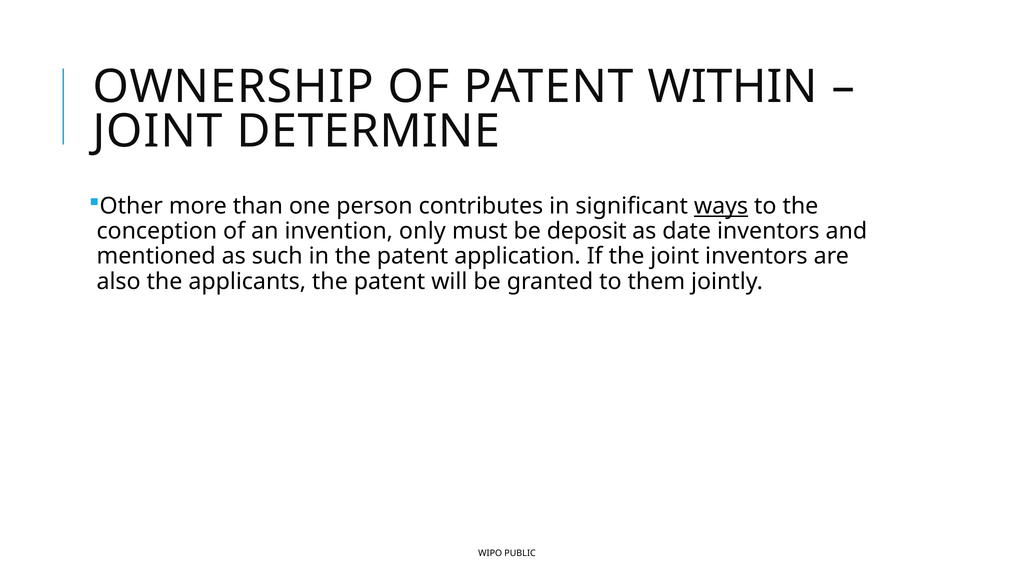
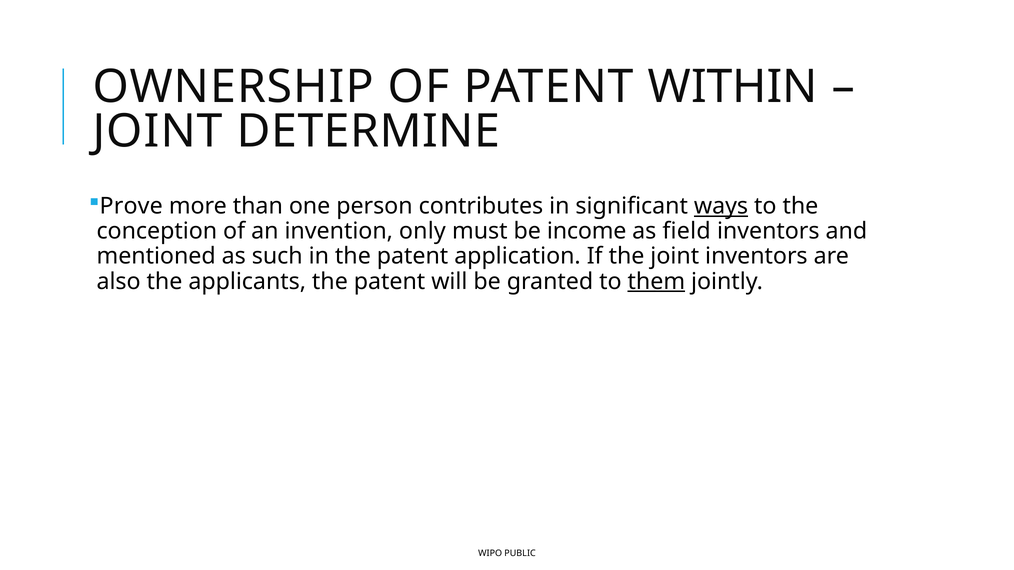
Other: Other -> Prove (131, 206)
deposit: deposit -> income (587, 231)
date: date -> field (687, 231)
them underline: none -> present (656, 282)
